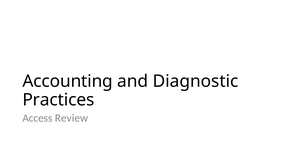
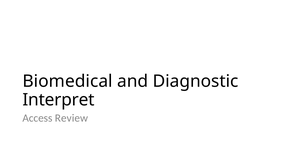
Accounting: Accounting -> Biomedical (68, 82)
Practices: Practices -> Interpret (58, 100)
